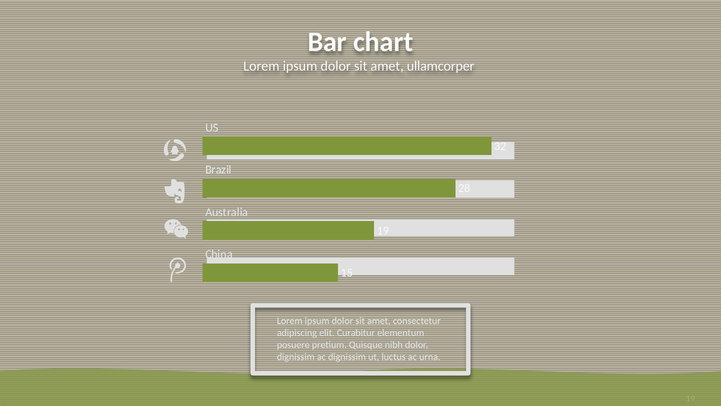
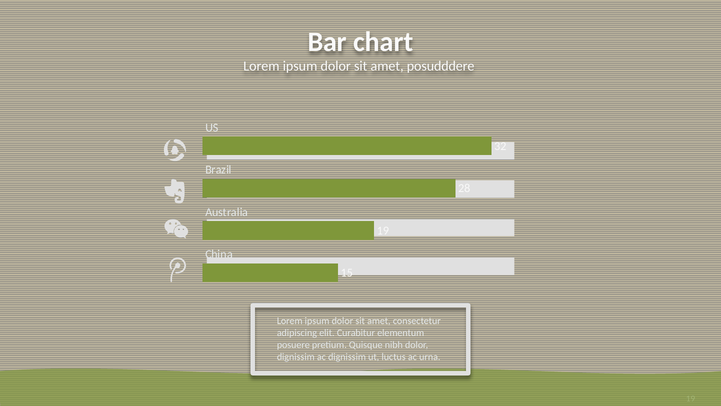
ullamcorper: ullamcorper -> posudddere (441, 66)
